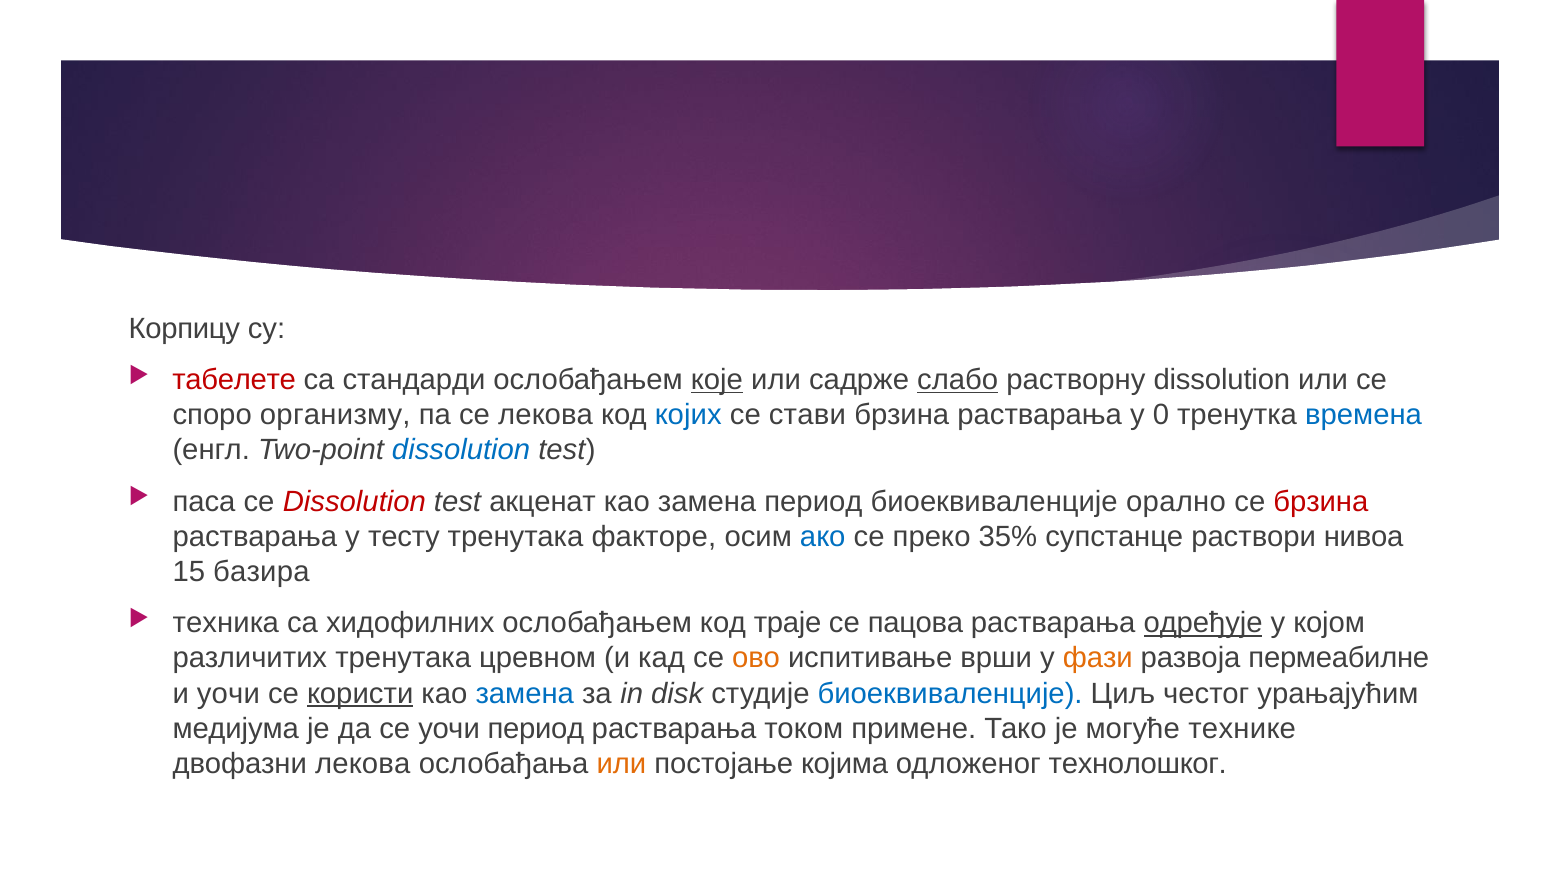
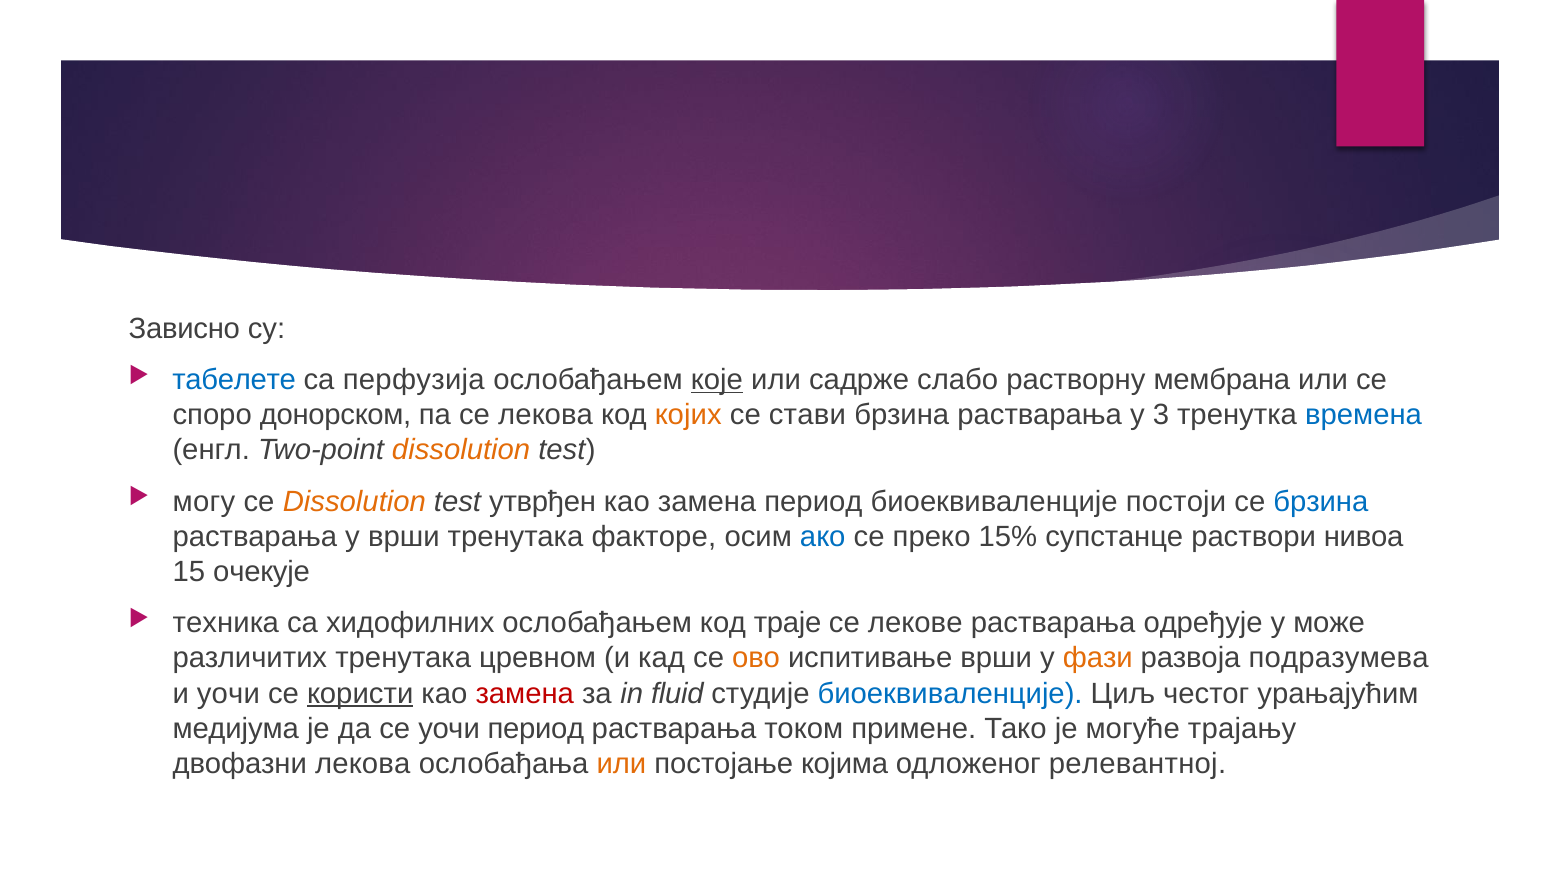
Корпицу: Корпицу -> Зависно (184, 329)
табелете colour: red -> blue (234, 380)
стандарди: стандарди -> перфузија (414, 380)
слабо underline: present -> none (958, 380)
растворну dissolution: dissolution -> мембрана (1222, 380)
организму: организму -> донорском (336, 415)
којих colour: blue -> orange (688, 415)
0: 0 -> 3 (1161, 415)
dissolution colour: blue -> orange (461, 450)
паса: паса -> могу (204, 502)
Dissolution colour: red -> orange (354, 502)
акценат: акценат -> утврђен (543, 502)
орално: орално -> постоји (1176, 502)
брзина colour: red -> blue (1321, 502)
у тесту: тесту -> врши (404, 537)
35%: 35% -> 15% (1008, 537)
базира: базира -> очекује (262, 572)
пацова: пацова -> лекове (915, 623)
одређује underline: present -> none (1203, 623)
којом: којом -> може (1329, 623)
пермеабилне: пермеабилне -> подразумева (1339, 658)
замена colour: blue -> red (525, 693)
disk: disk -> fluid (677, 693)
технике: технике -> трајању (1242, 729)
технолошког: технолошког -> релевантној (1137, 764)
